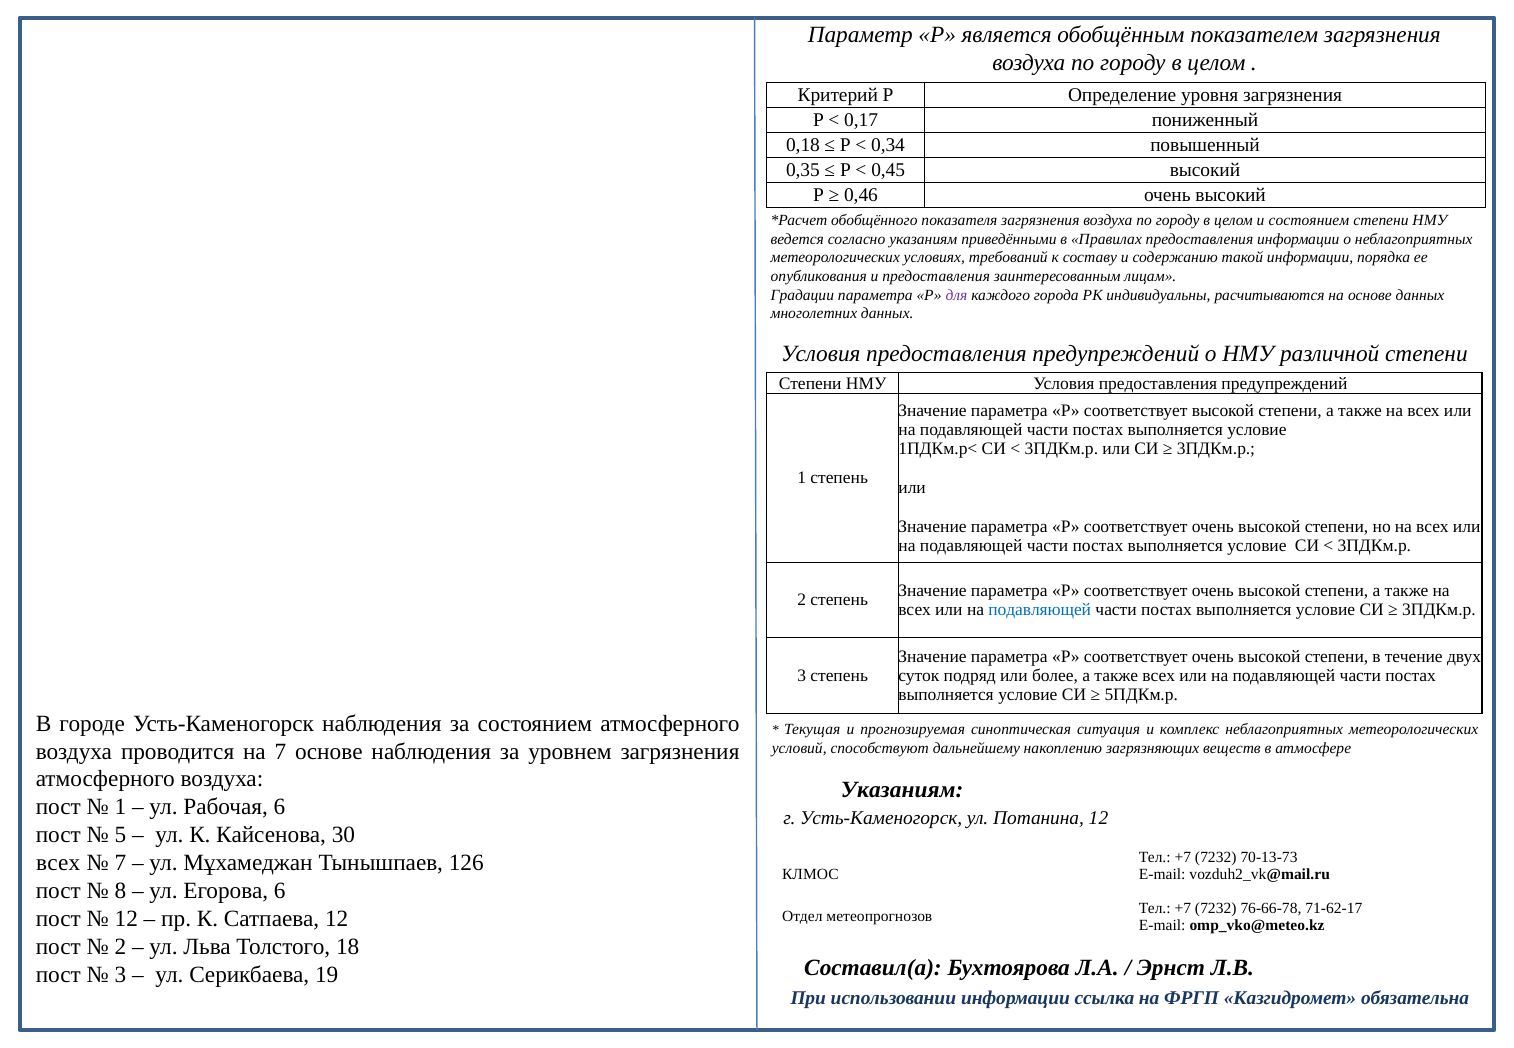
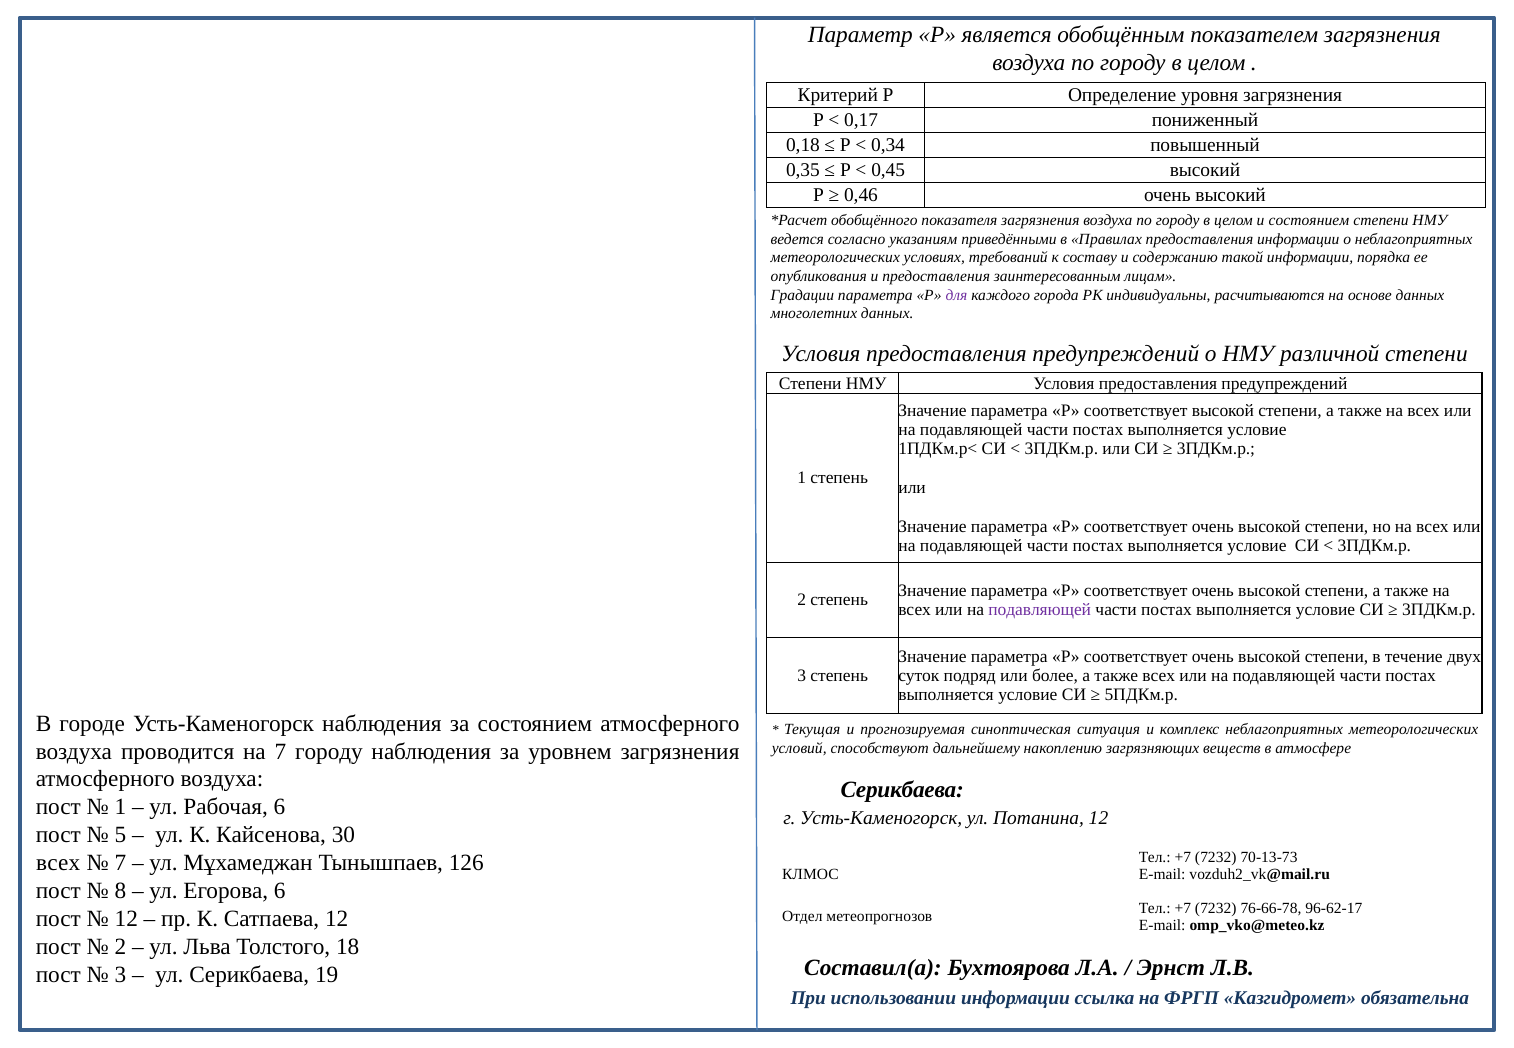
подавляющей colour: blue -> purple (1040, 610)
7 основе: основе -> городу (329, 751)
Указаниям: Указаниям -> Серикбаева (902, 790)
71-62-17: 71-62-17 -> 96-62-17 (1334, 908)
